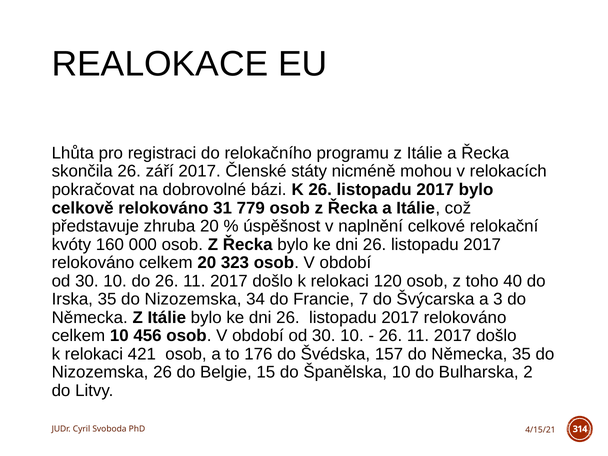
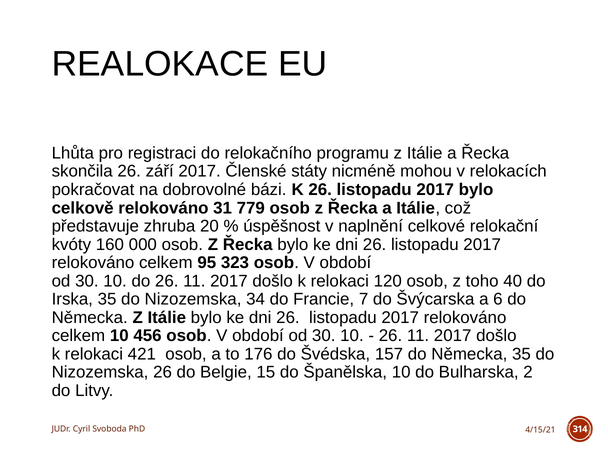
celkem 20: 20 -> 95 (207, 263)
3: 3 -> 6 (498, 299)
